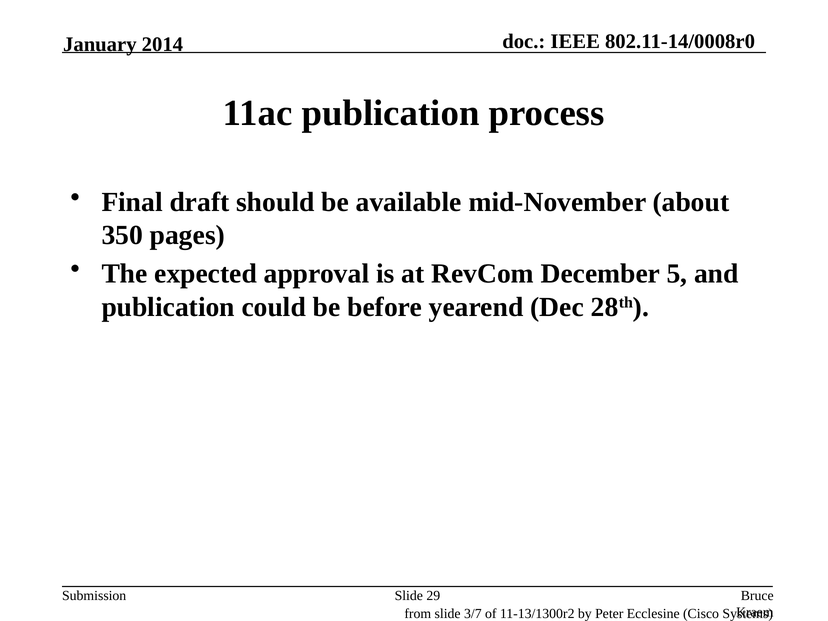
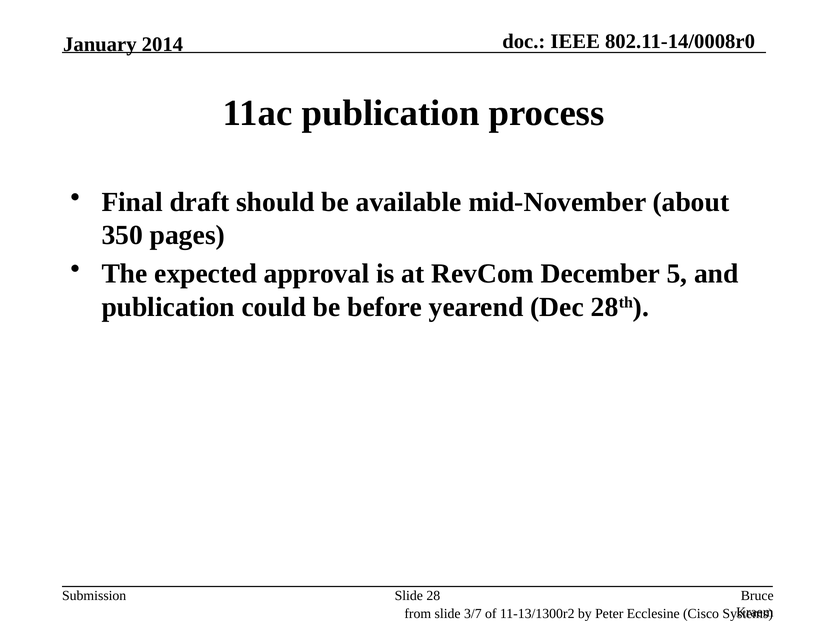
29: 29 -> 28 (433, 596)
